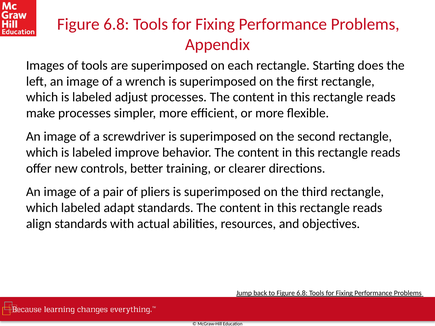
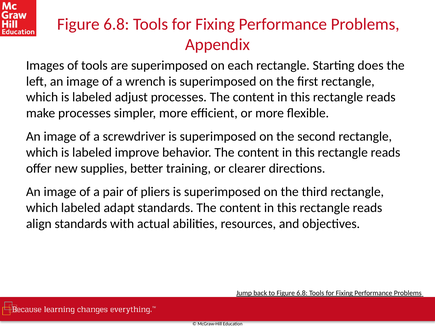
controls: controls -> supplies (104, 169)
